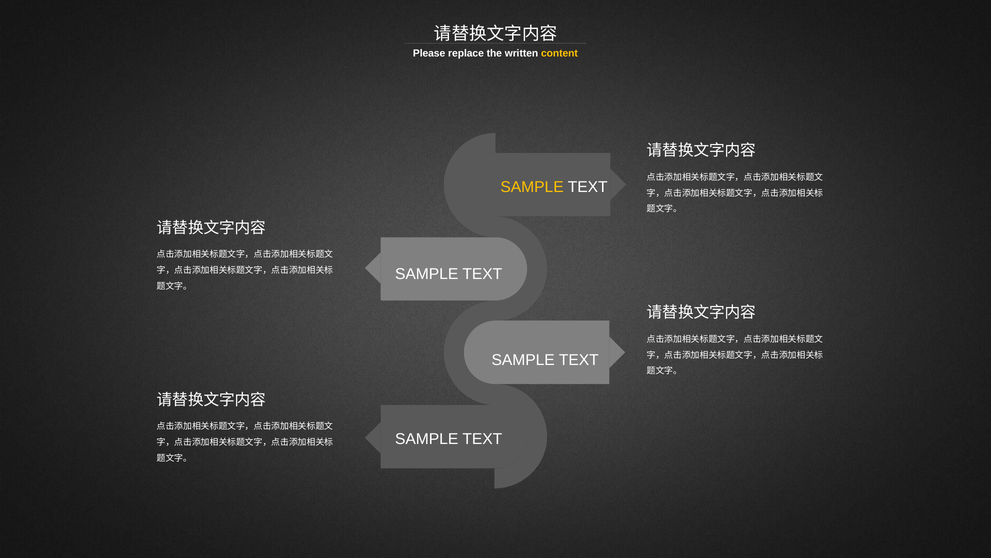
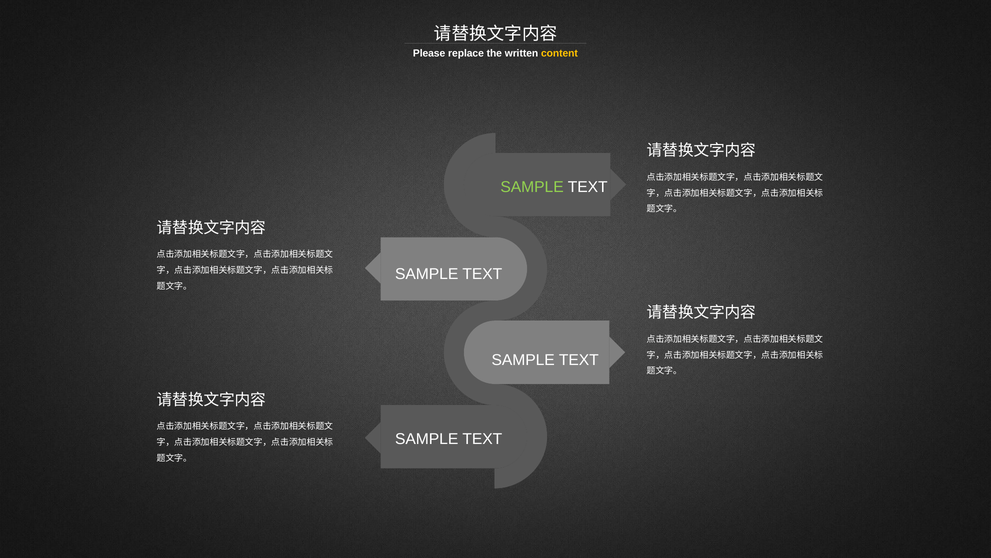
SAMPLE colour: yellow -> light green (532, 187)
